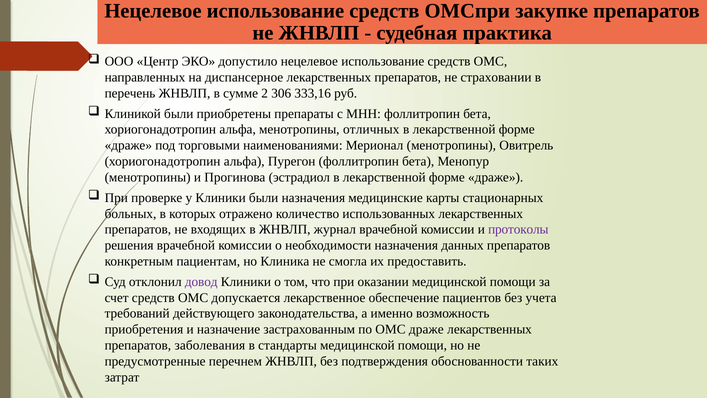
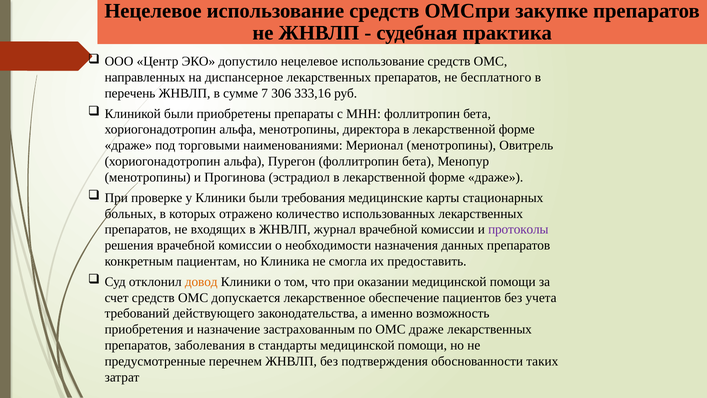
страховании: страховании -> бесплатного (496, 77)
2: 2 -> 7 (265, 93)
отличных: отличных -> директора (371, 130)
были назначения: назначения -> требования (313, 198)
довод colour: purple -> orange (201, 282)
